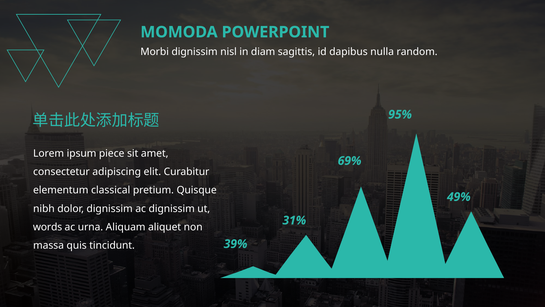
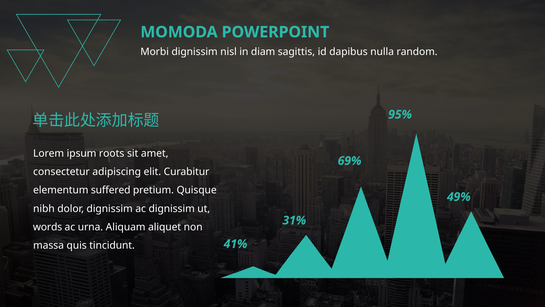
piece: piece -> roots (112, 153)
classical: classical -> suffered (111, 190)
39%: 39% -> 41% (236, 244)
